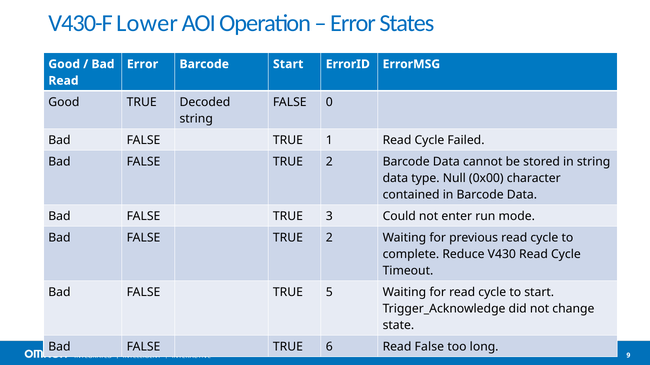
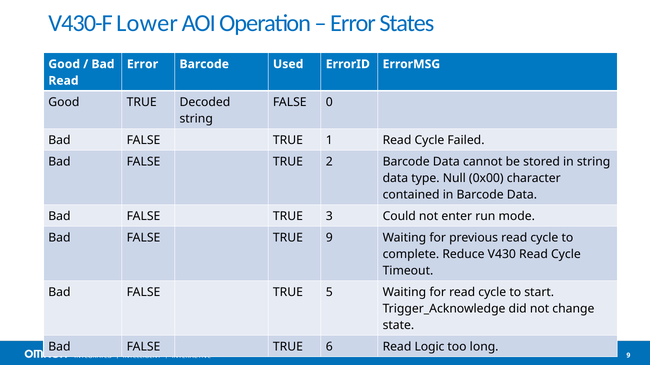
Barcode Start: Start -> Used (288, 64)
2: 2 -> 9 (329, 238)
Read False: False -> Logic (429, 347)
